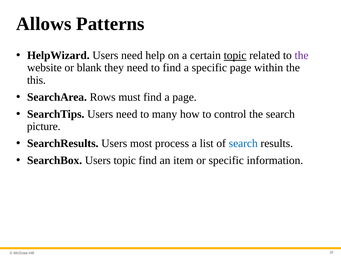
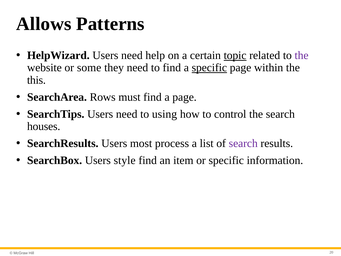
blank: blank -> some (89, 68)
specific underline: none -> present (209, 68)
many: many -> using (164, 114)
picture: picture -> houses (44, 126)
search colour: blue -> purple (243, 143)
Users topic: topic -> style (125, 160)
